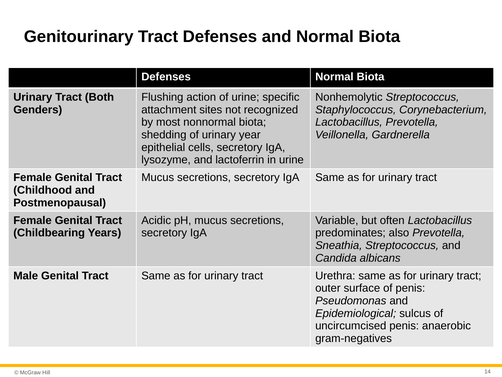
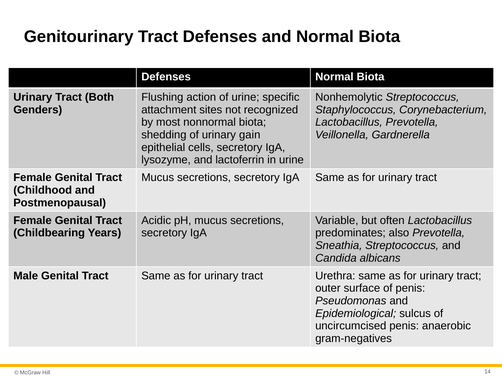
year: year -> gain (250, 135)
